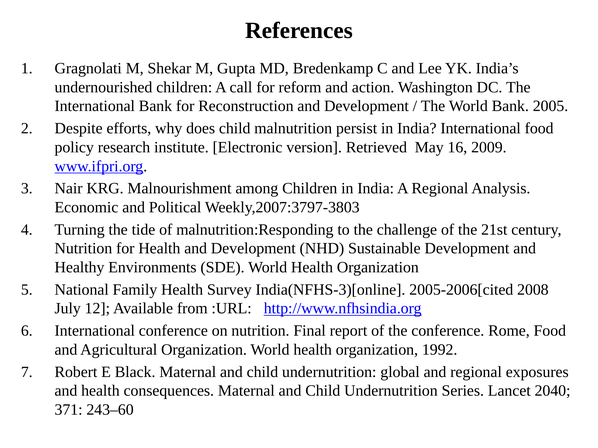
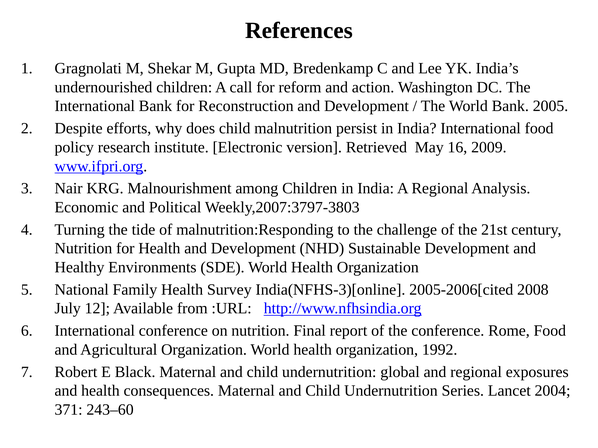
2040: 2040 -> 2004 (553, 391)
